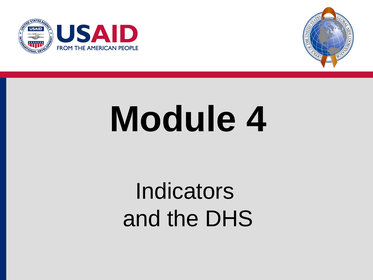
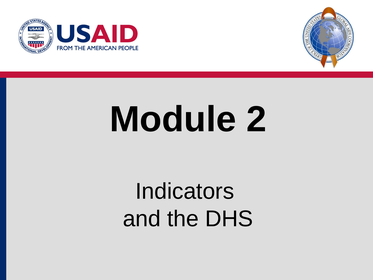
4: 4 -> 2 (256, 119)
